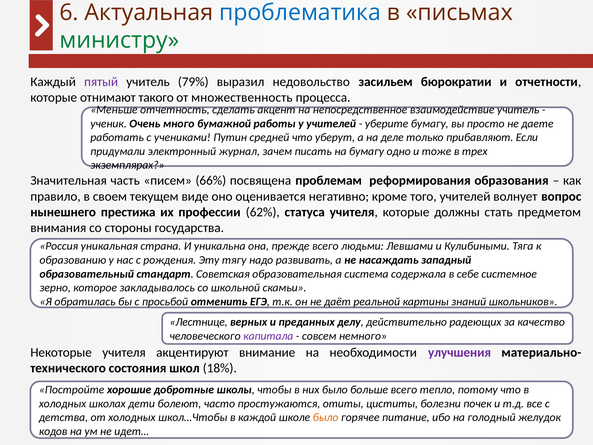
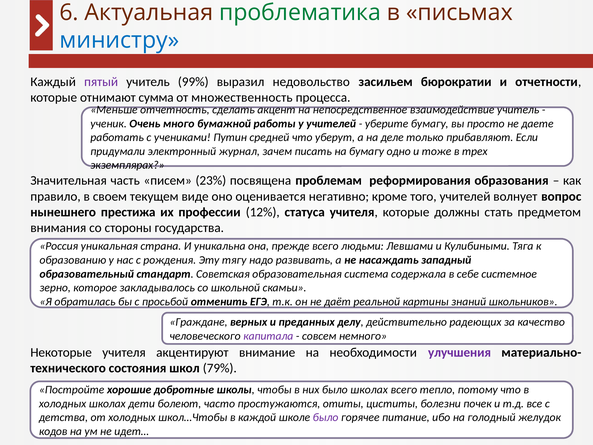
проблематика colour: blue -> green (300, 13)
министру colour: green -> blue (119, 40)
79%: 79% -> 99% (193, 82)
такого: такого -> сумма (156, 98)
66%: 66% -> 23% (211, 180)
62%: 62% -> 12% (263, 212)
Лестнице: Лестнице -> Граждане (198, 322)
18%: 18% -> 79% (220, 368)
было больше: больше -> школах (369, 390)
было colour: orange -> purple (326, 417)
